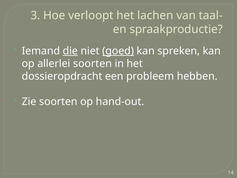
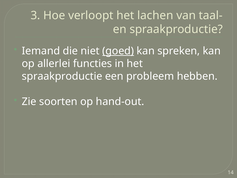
die underline: present -> none (70, 51)
allerlei soorten: soorten -> functies (93, 64)
dossieropdracht: dossieropdracht -> spraakproductie (62, 76)
